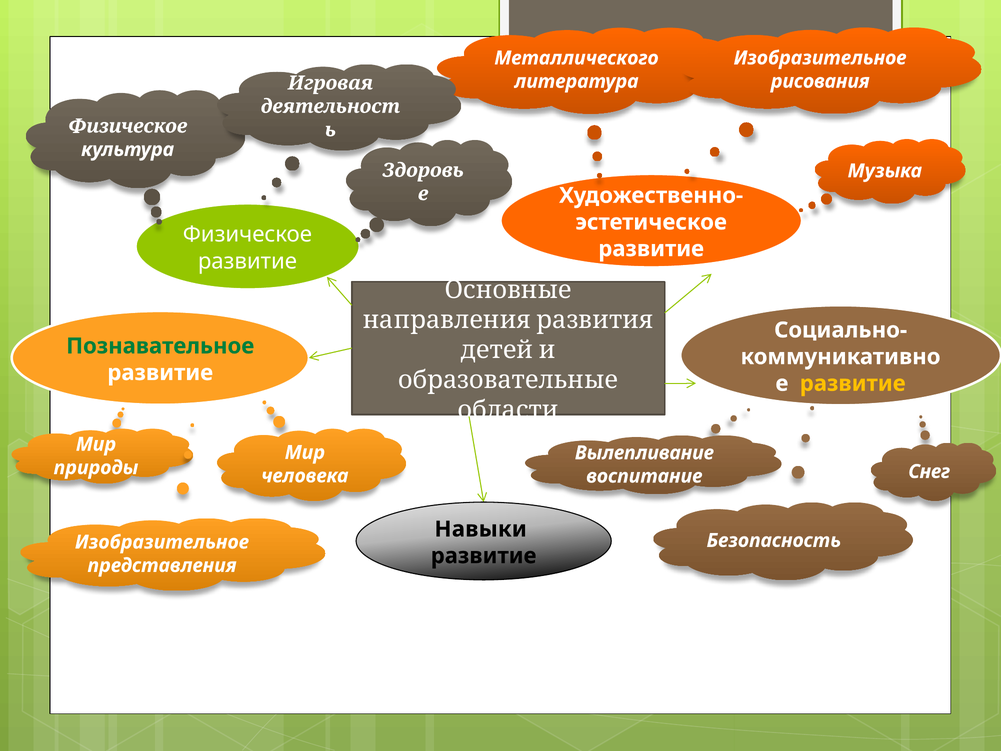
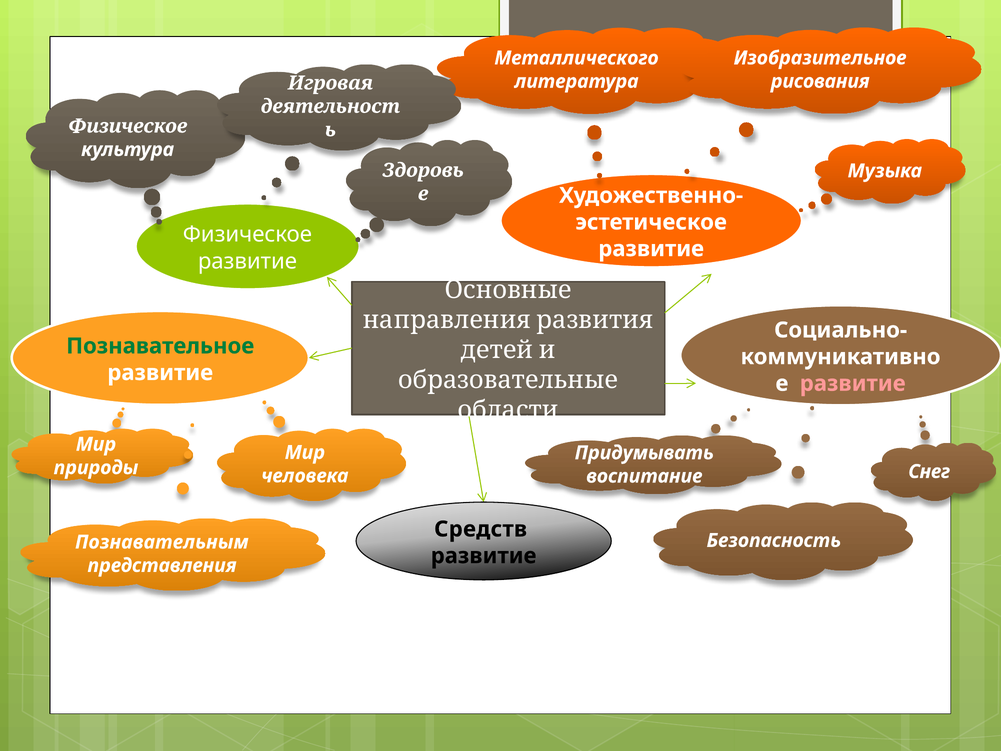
развитие colour: yellow -> pink (853, 383)
Вылепливание: Вылепливание -> Придумывать (644, 453)
Навыки: Навыки -> Средств (481, 529)
Изобразительное: Изобразительное -> Познавательным (162, 542)
